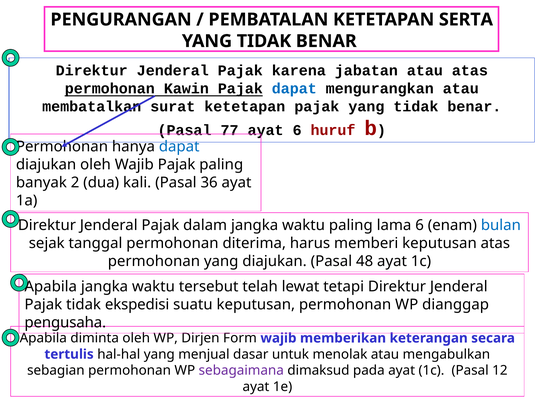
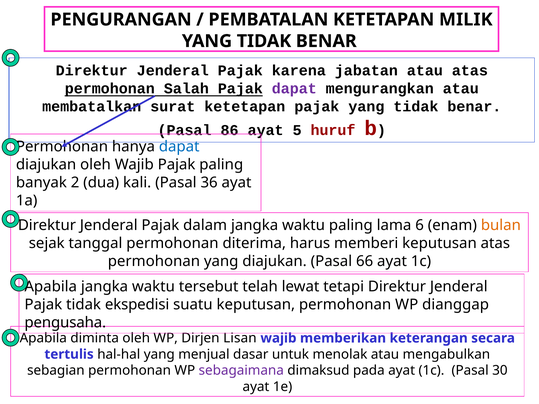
SERTA: SERTA -> MILIK (466, 20)
Kawin: Kawin -> Salah (186, 89)
dapat colour: blue -> purple (294, 89)
77: 77 -> 86 (230, 130)
ayat 6: 6 -> 5 (297, 130)
bulan colour: blue -> orange (501, 225)
48: 48 -> 66 (365, 261)
Form: Form -> Lisan (240, 338)
12: 12 -> 30 (500, 371)
